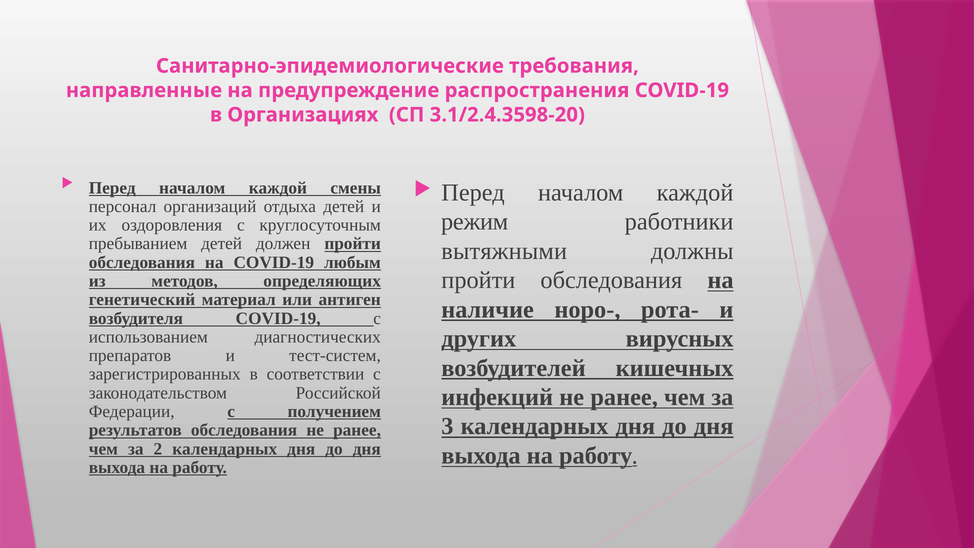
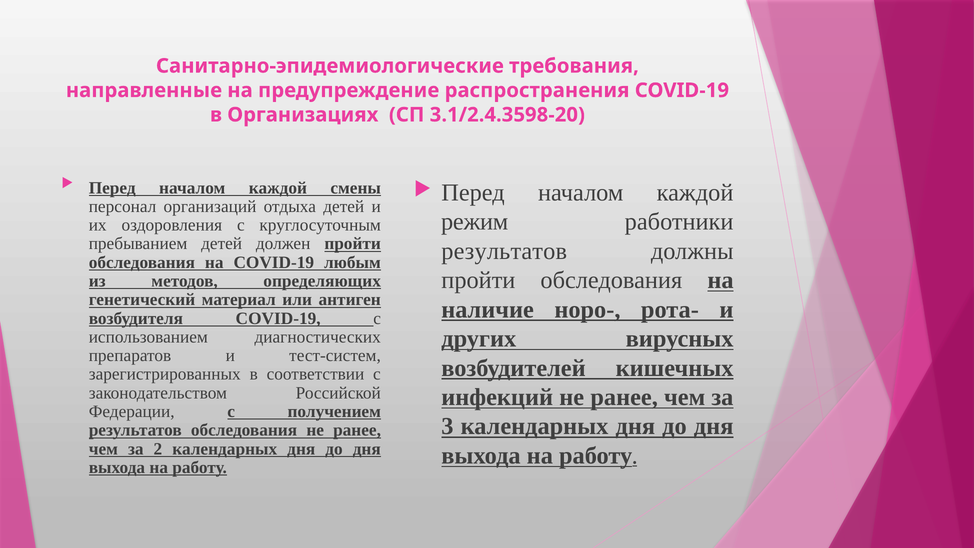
вытяжными: вытяжными -> результатов (504, 251)
